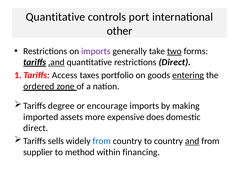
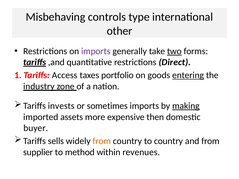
Quantitative: Quantitative -> Misbehaving (56, 17)
port: port -> type (139, 17)
,and underline: present -> none (56, 62)
ordered: ordered -> industry (39, 86)
degree: degree -> invests (61, 106)
encourage: encourage -> sometimes (107, 106)
making underline: none -> present (186, 106)
does: does -> then (155, 117)
direct: direct -> buyer (36, 128)
from colour: blue -> orange (102, 141)
and underline: present -> none (192, 141)
financing: financing -> revenues (141, 152)
